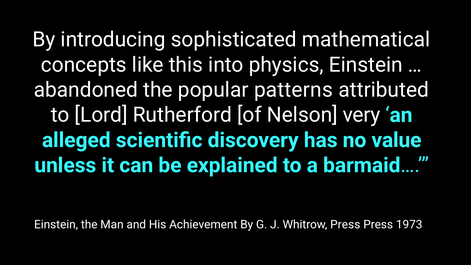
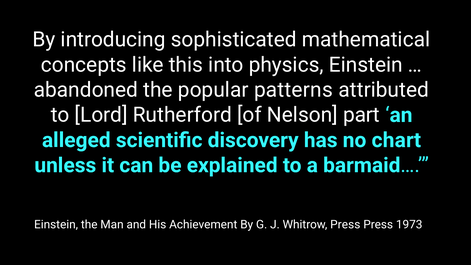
very: very -> part (361, 115)
value: value -> chart (396, 140)
